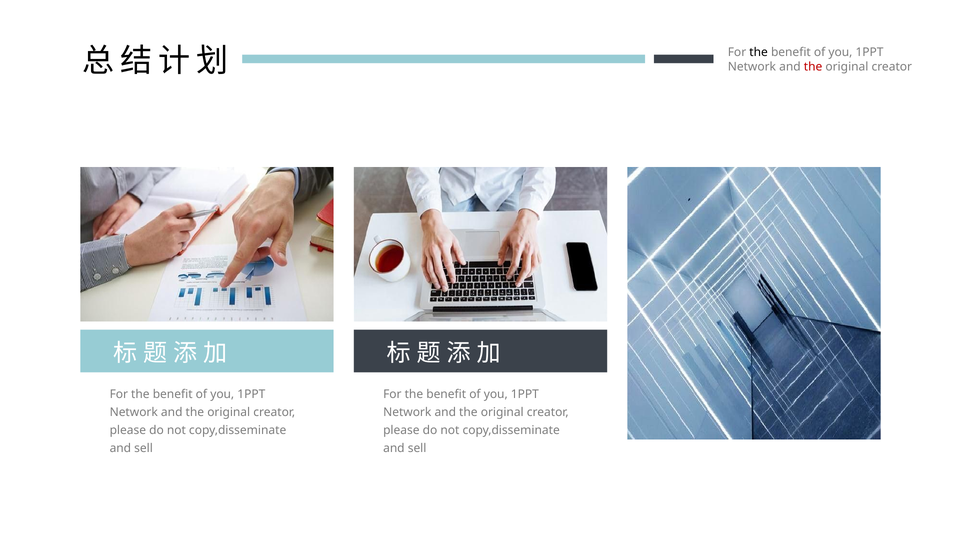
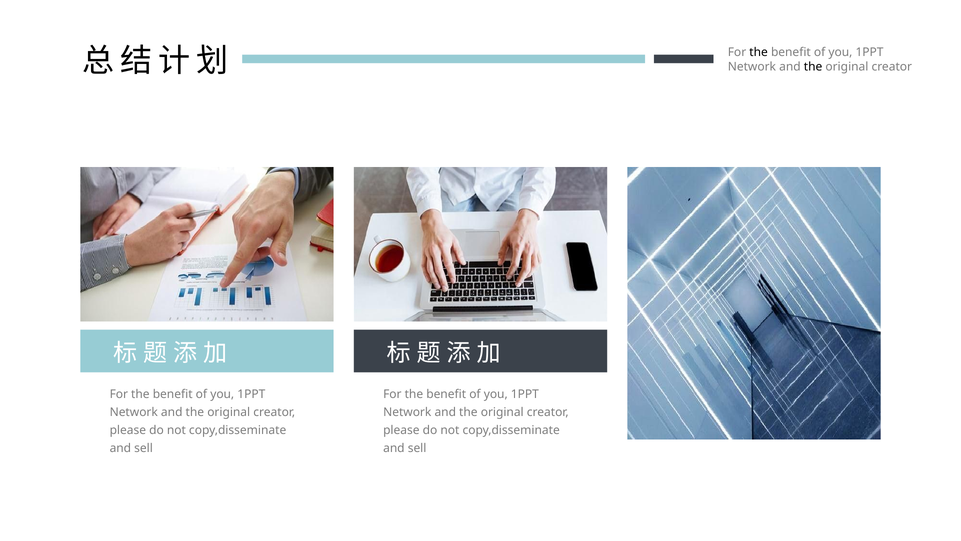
the colour: red -> black (813, 67)
